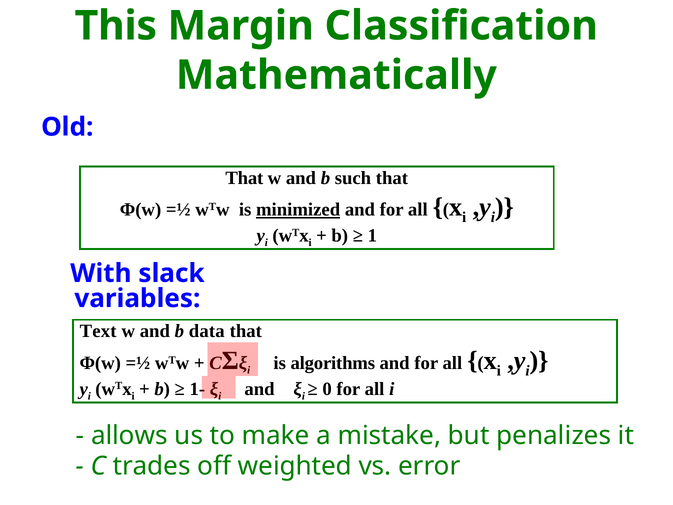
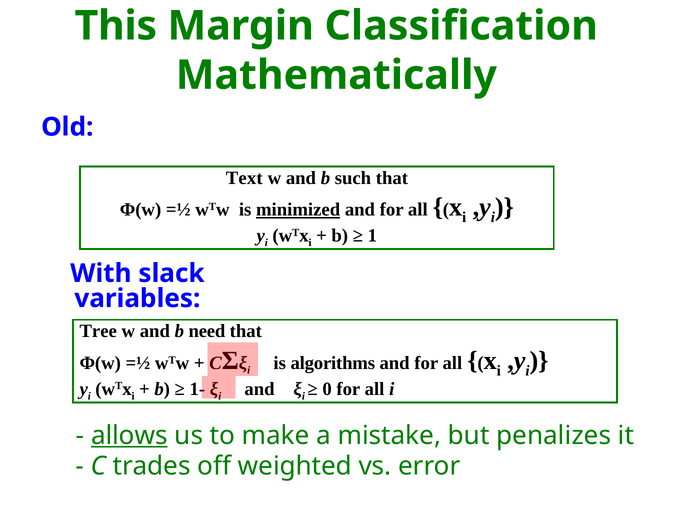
That: That -> Text (244, 178)
Text: Text -> Tree (98, 331)
data: data -> need (207, 331)
allows underline: none -> present (129, 435)
